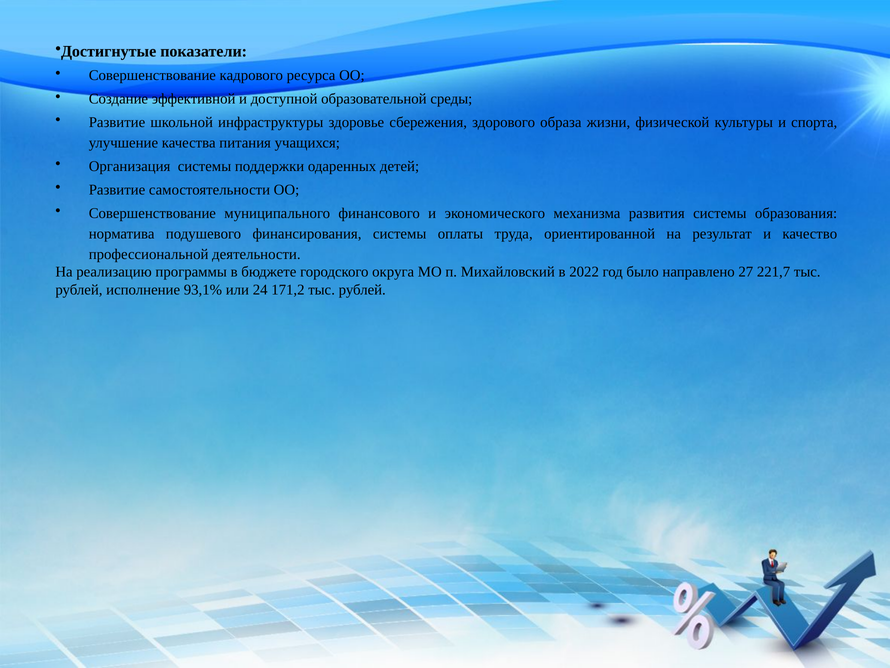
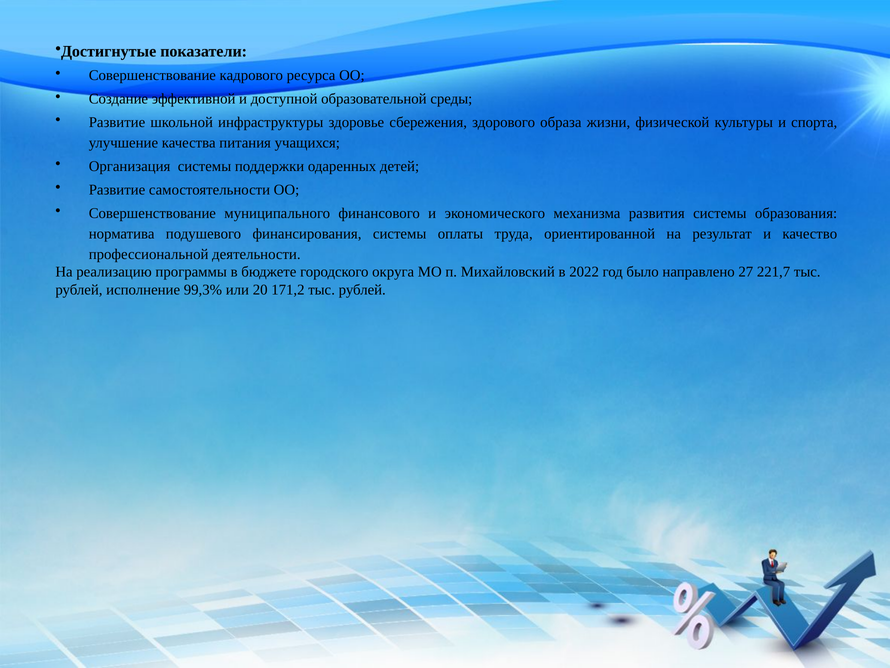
93,1%: 93,1% -> 99,3% (203, 290)
24: 24 -> 20 (260, 290)
